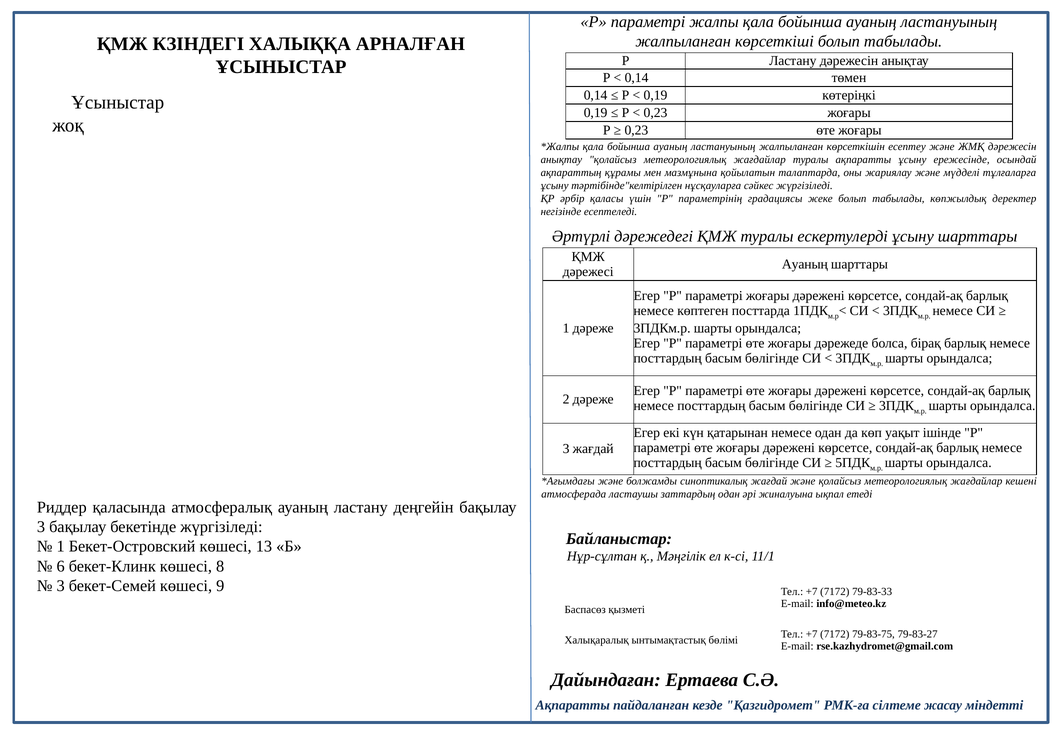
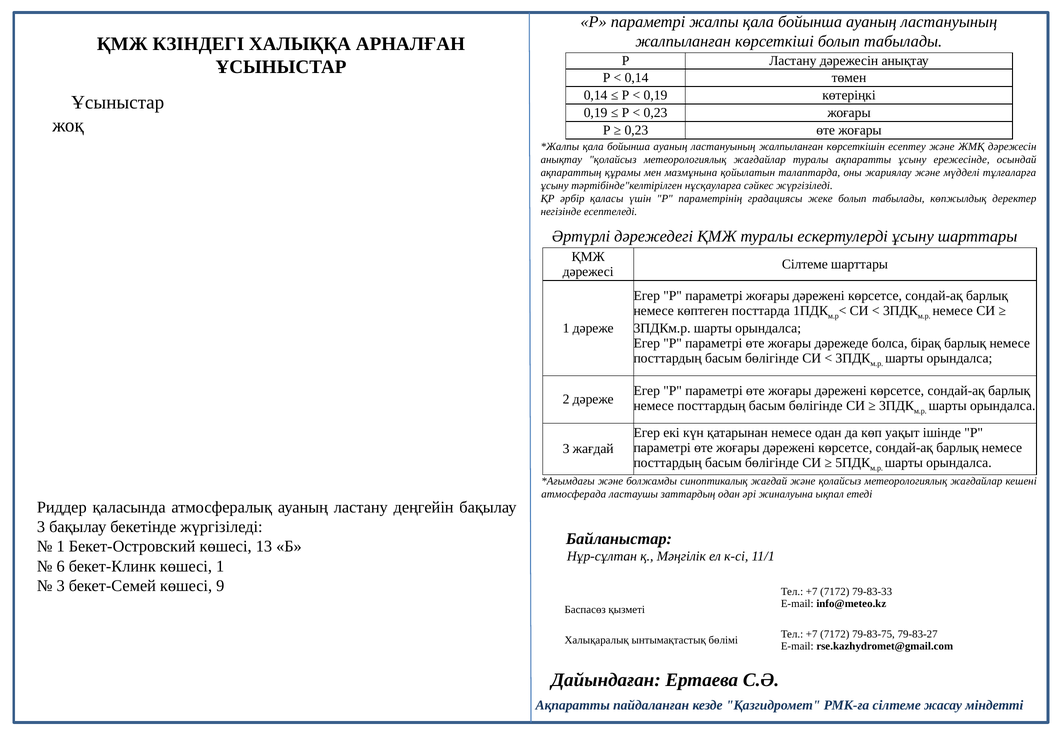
Ауаның: Ауаның -> Сілтеме (805, 264)
көшесі 8: 8 -> 1 (220, 566)
